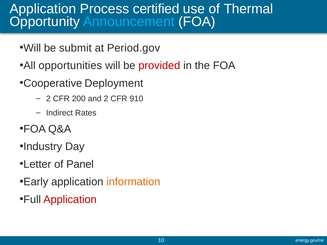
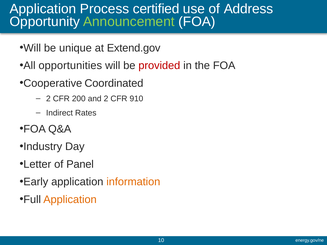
Thermal: Thermal -> Address (248, 9)
Announcement colour: light blue -> light green (129, 22)
submit: submit -> unique (75, 48)
Period.gov: Period.gov -> Extend.gov (134, 48)
Deployment: Deployment -> Coordinated (114, 83)
Application colour: red -> orange (70, 200)
